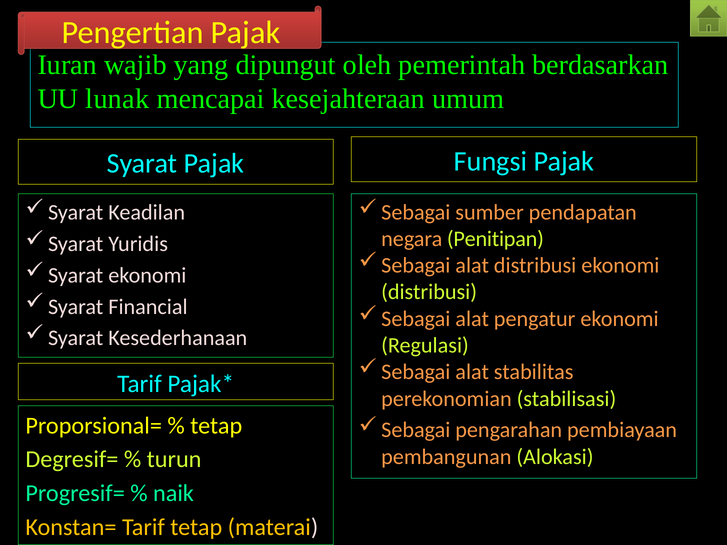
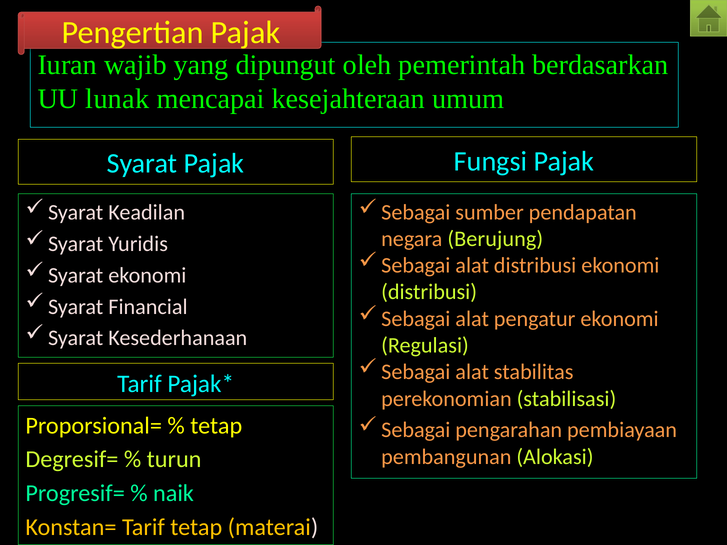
Penitipan: Penitipan -> Berujung (495, 239)
